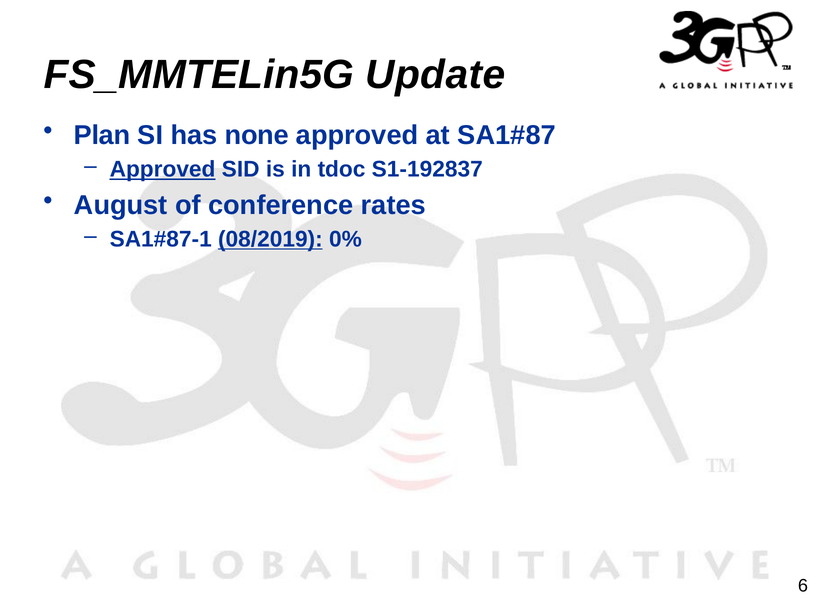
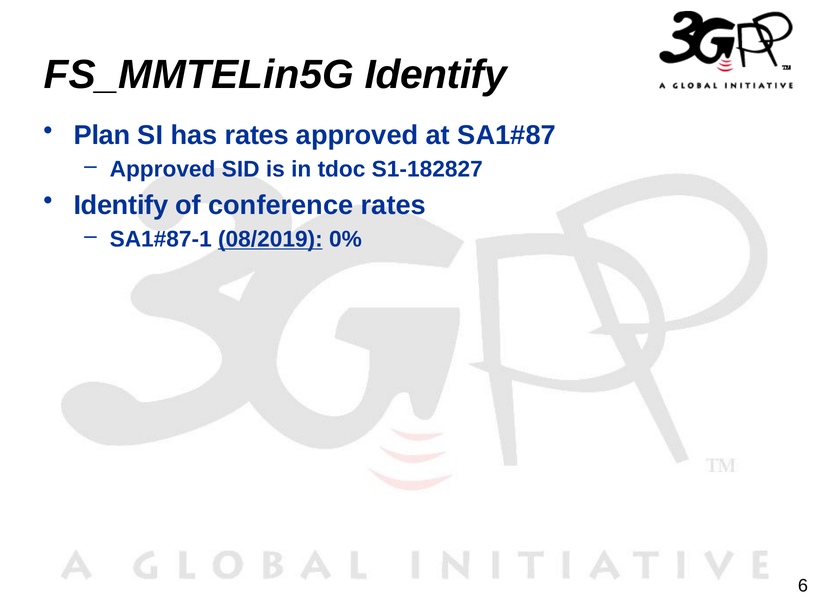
FS_MMTELin5G Update: Update -> Identify (436, 75)
has none: none -> rates (257, 135)
Approved underline: present -> none (163, 169)
S1-192837: S1-192837 -> S1-182827 (427, 169)
August: August -> Identify (121, 205)
